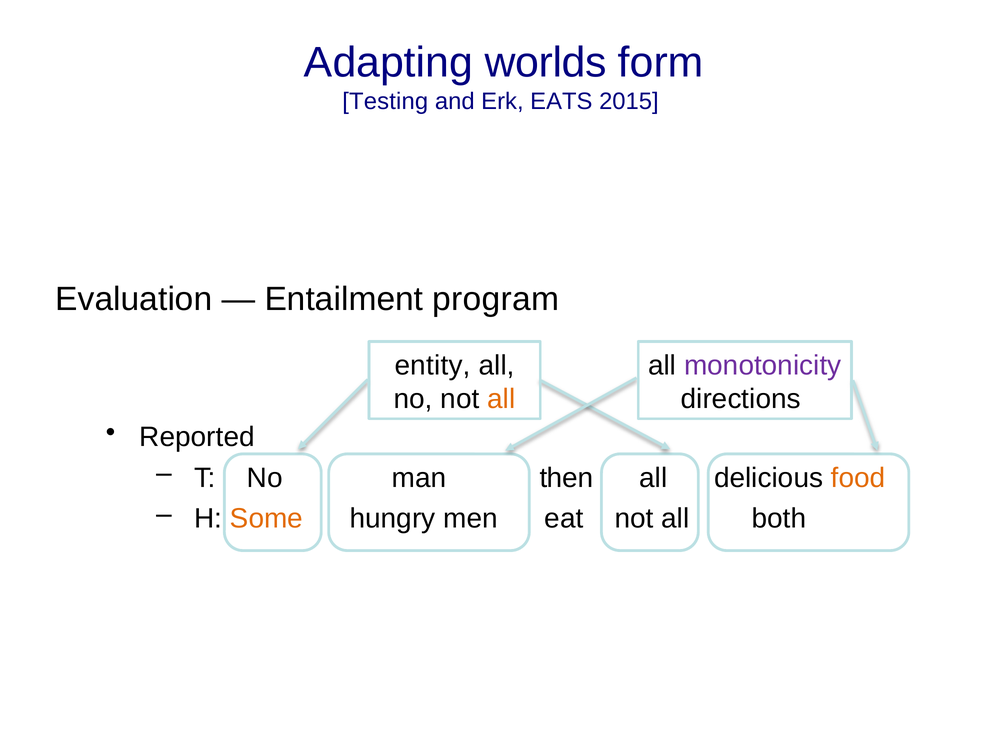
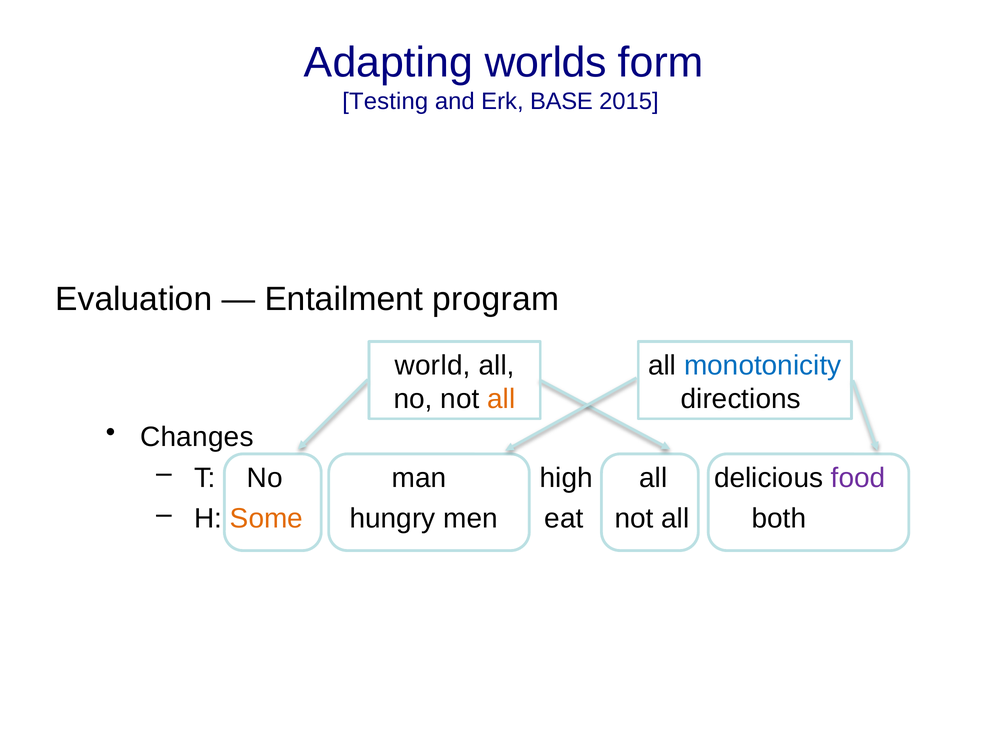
EATS: EATS -> BASE (561, 101)
entity: entity -> world (433, 365)
monotonicity colour: purple -> blue (763, 365)
Reported: Reported -> Changes (197, 437)
then: then -> high (566, 478)
food colour: orange -> purple (858, 478)
